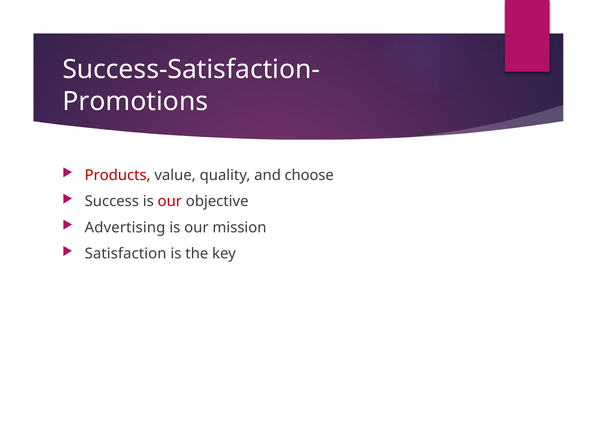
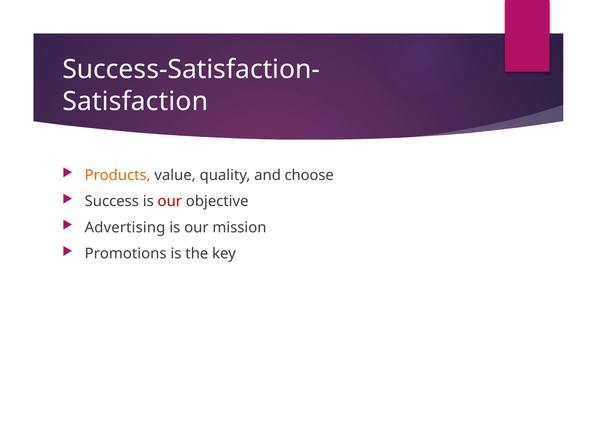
Promotions: Promotions -> Satisfaction (135, 101)
Products colour: red -> orange (118, 175)
Satisfaction: Satisfaction -> Promotions (126, 254)
